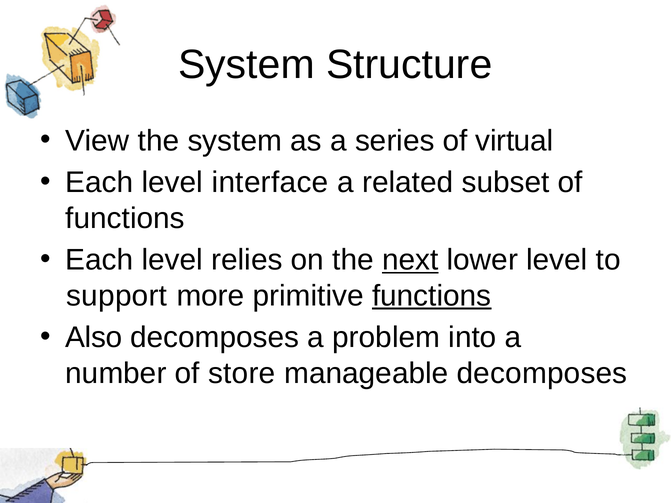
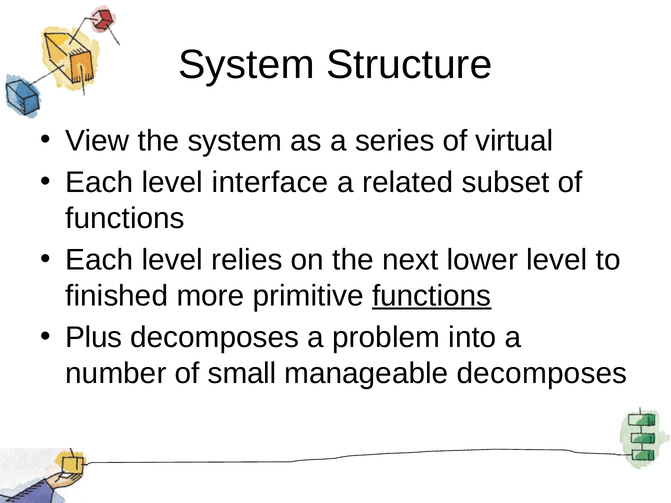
next underline: present -> none (410, 260)
support: support -> finished (117, 296)
Also: Also -> Plus (94, 338)
store: store -> small (242, 373)
